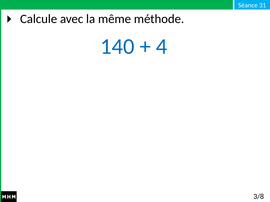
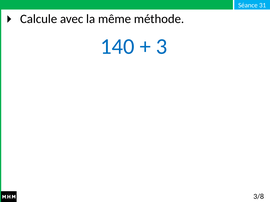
4: 4 -> 3 (162, 47)
